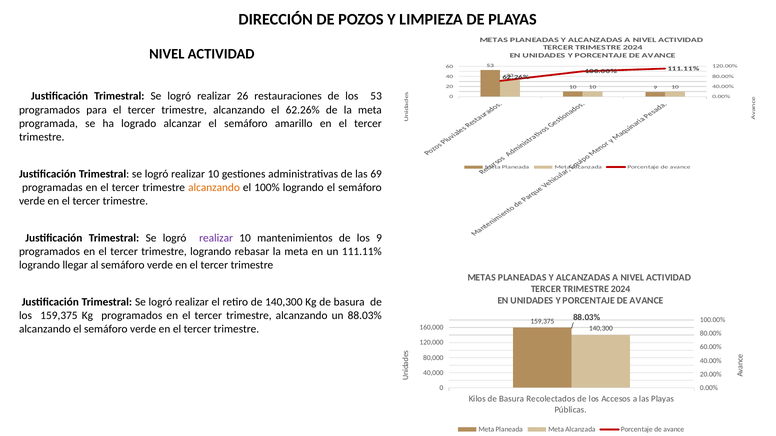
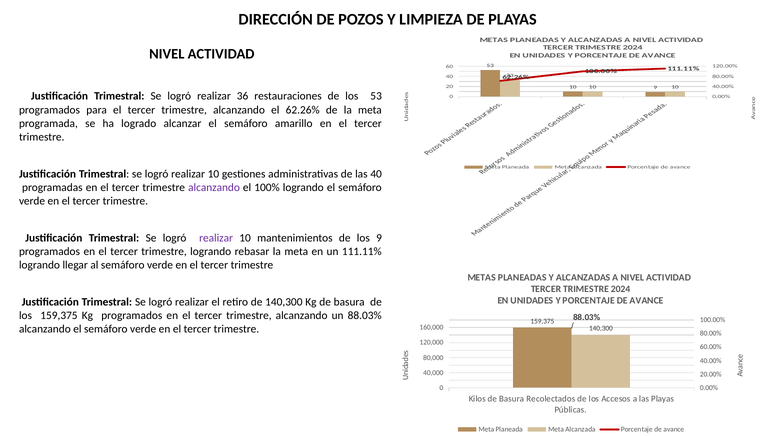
26: 26 -> 36 (243, 96)
las 69: 69 -> 40 (376, 174)
alcanzando colour: orange -> purple (214, 188)
